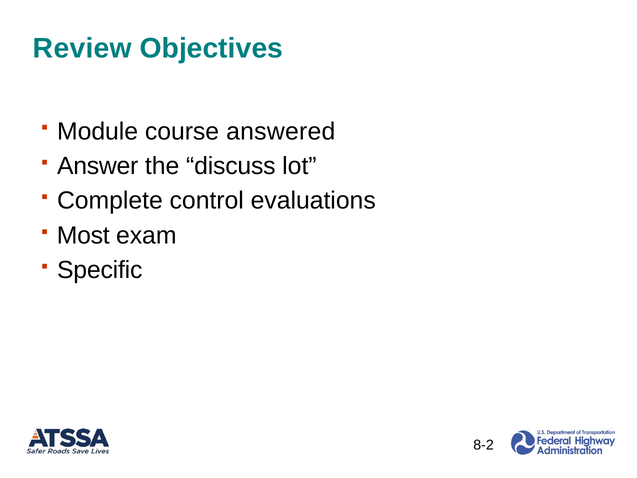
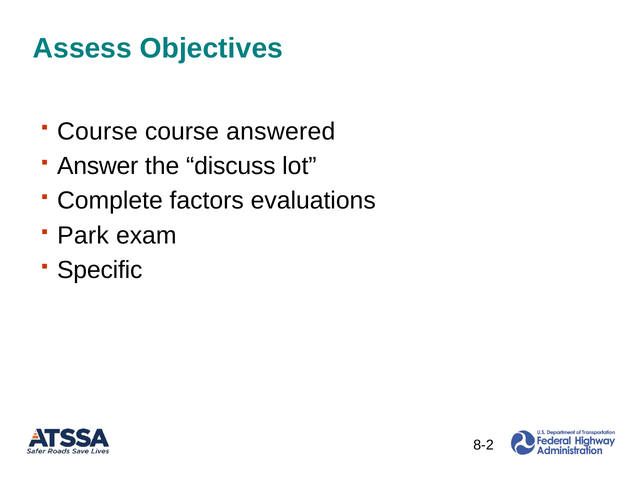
Review: Review -> Assess (82, 48)
Module: Module -> Course (97, 131)
control: control -> factors (207, 201)
Most: Most -> Park (83, 235)
